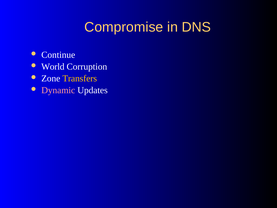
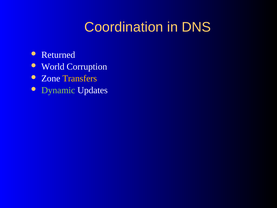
Compromise: Compromise -> Coordination (124, 27)
Continue: Continue -> Returned (58, 55)
Dynamic colour: pink -> light green (58, 90)
